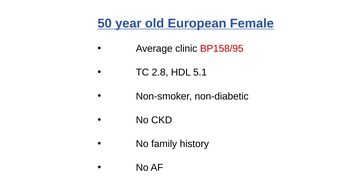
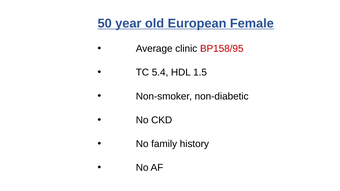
2.8: 2.8 -> 5.4 (160, 73)
5.1: 5.1 -> 1.5 (200, 73)
